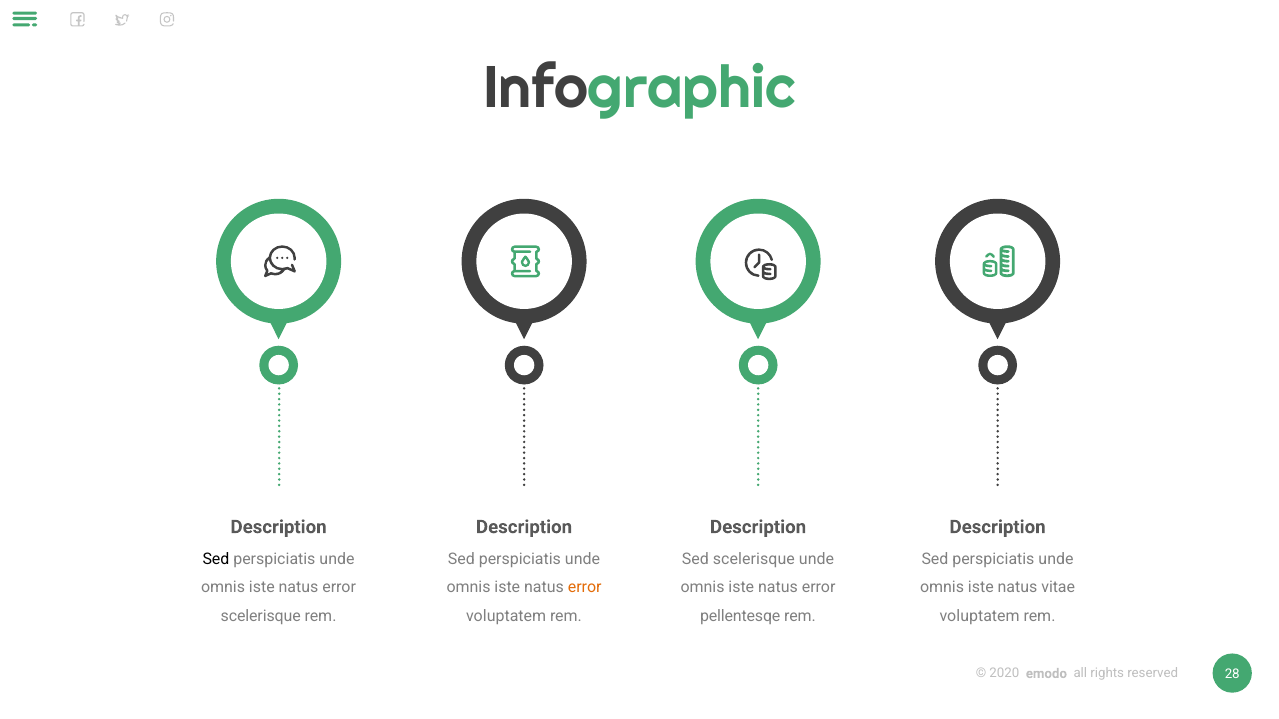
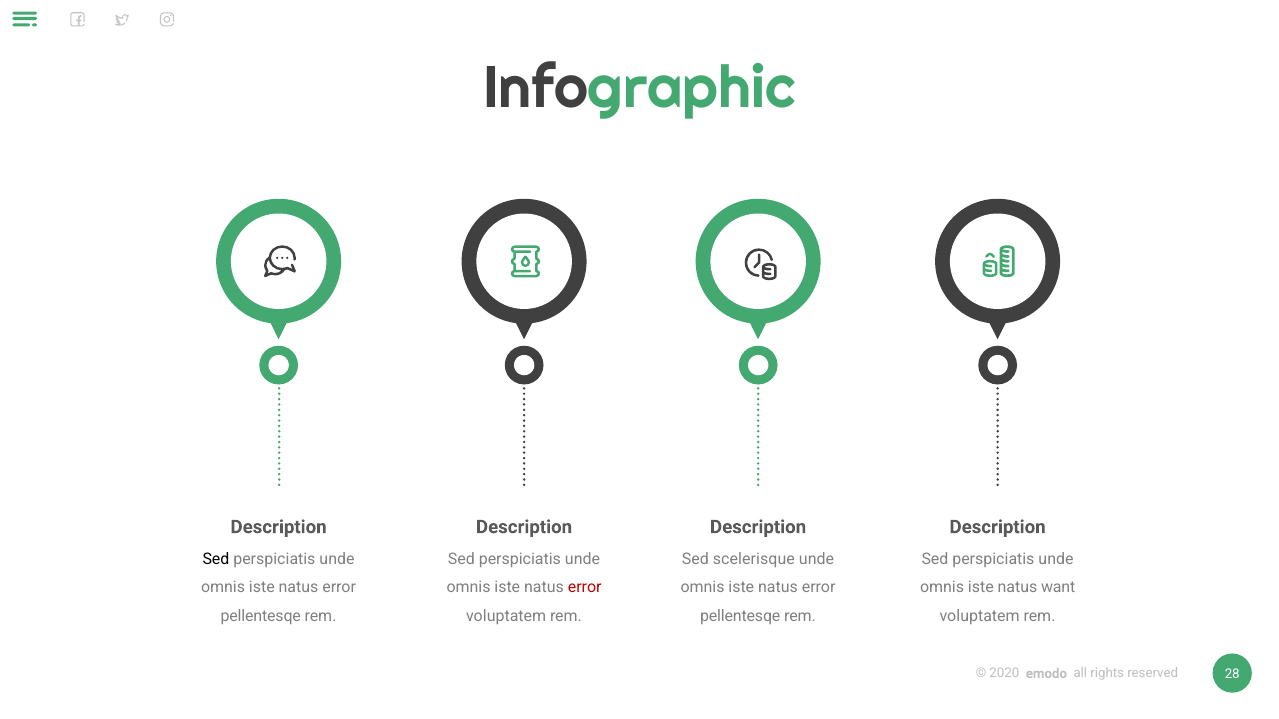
error colour: orange -> red (585, 588)
vitae: vitae -> want (1058, 588)
scelerisque: scelerisque -> pellentesqe (261, 617)
